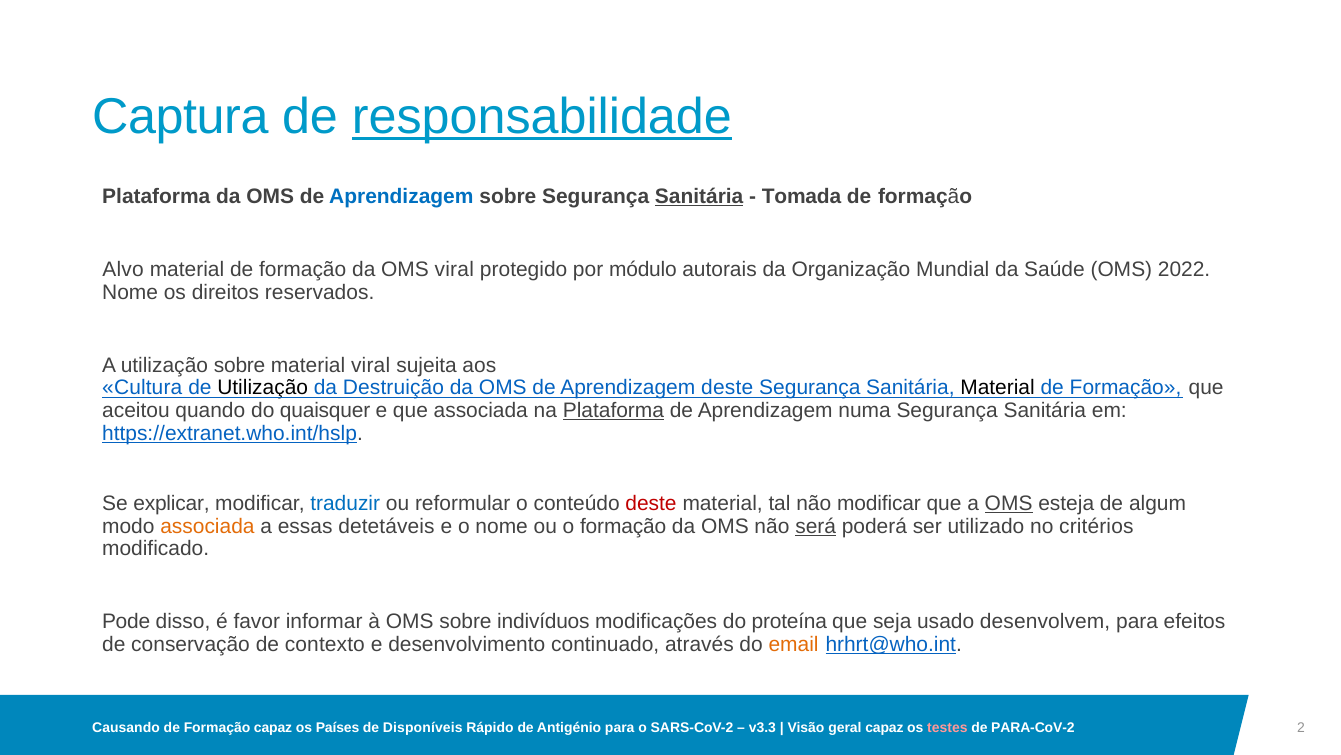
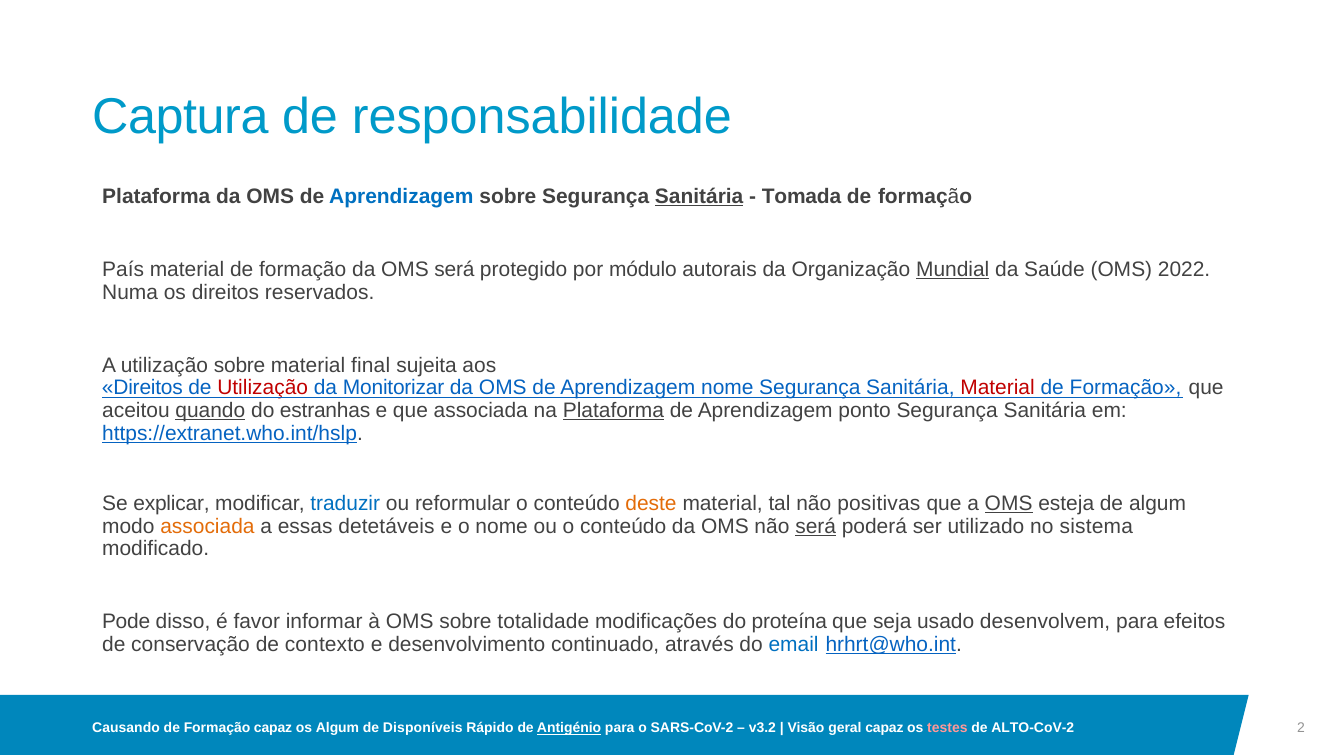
responsabilidade underline: present -> none (542, 116)
Alvo: Alvo -> País (123, 269)
OMS viral: viral -> será (455, 269)
Mundial underline: none -> present (953, 269)
Nome: Nome -> Numa (130, 292)
material viral: viral -> final (371, 365)
Cultura: Cultura -> Direitos (142, 387)
Utilização colour: black -> red (263, 387)
Destruição: Destruição -> Monitorizar (394, 387)
Aprendizagem deste: deste -> nome (727, 387)
Material colour: black -> red (998, 387)
quando underline: none -> present (210, 410)
quaisquer: quaisquer -> estranhas (325, 410)
numa: numa -> ponto (865, 410)
deste colour: red -> orange (651, 503)
não modificar: modificar -> positivas (879, 503)
ou o formação: formação -> conteúdo (623, 526)
critérios: critérios -> sistema (1096, 526)
indivíduos: indivíduos -> totalidade (543, 621)
email colour: orange -> blue (794, 644)
os Países: Países -> Algum (338, 728)
Antigénio underline: none -> present (569, 728)
v3.3: v3.3 -> v3.2 (762, 728)
PARA-CoV-2: PARA-CoV-2 -> ALTO-CoV-2 (1033, 728)
